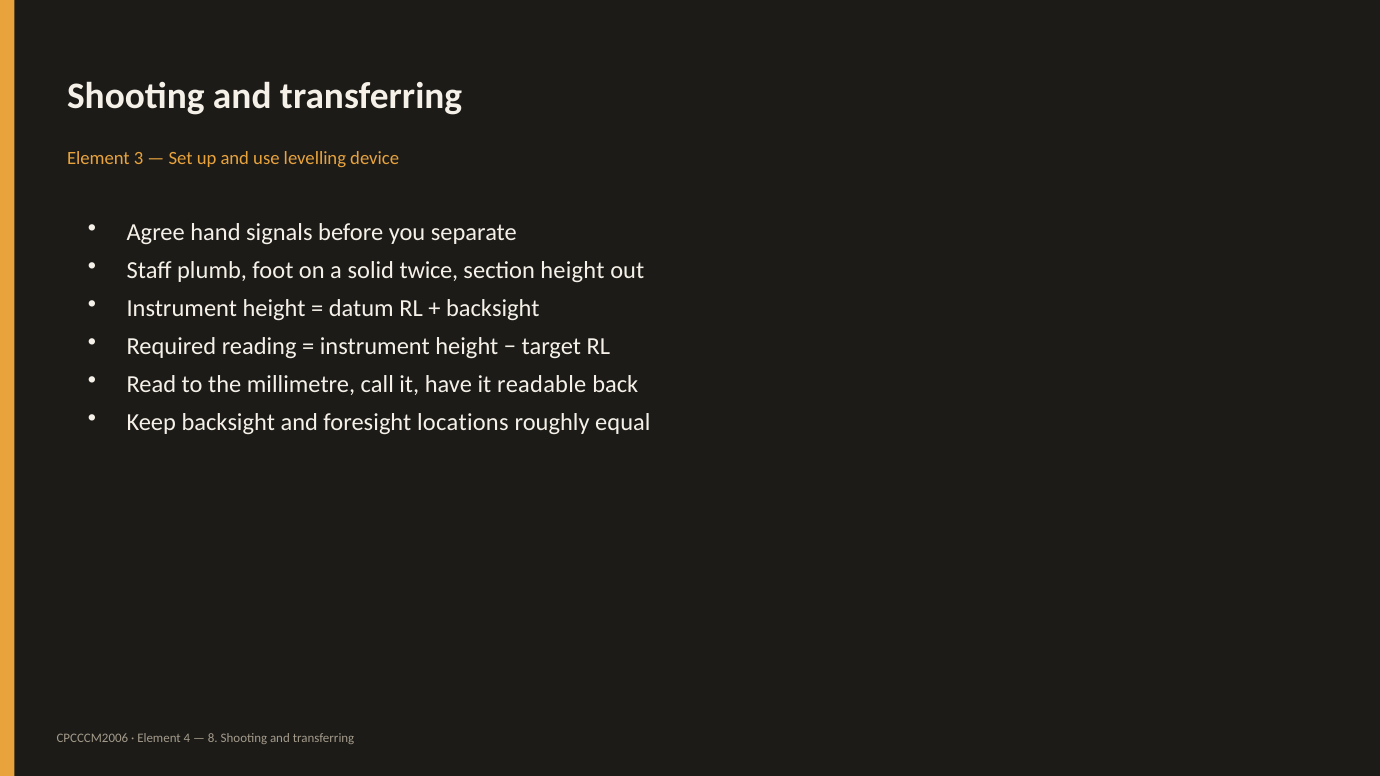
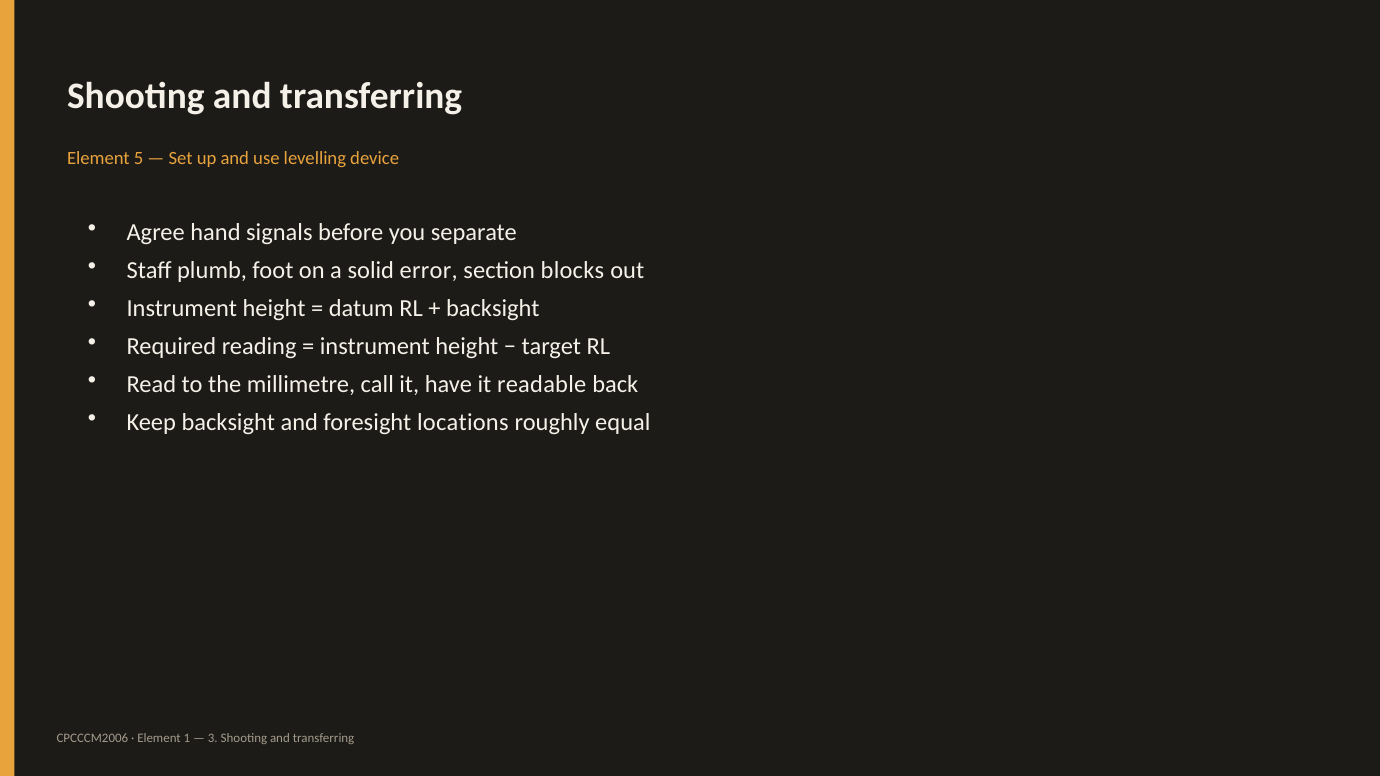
3: 3 -> 5 (139, 159)
twice: twice -> error (429, 270)
section height: height -> blocks (572, 270)
4: 4 -> 1 (187, 738)
8: 8 -> 3 (213, 738)
